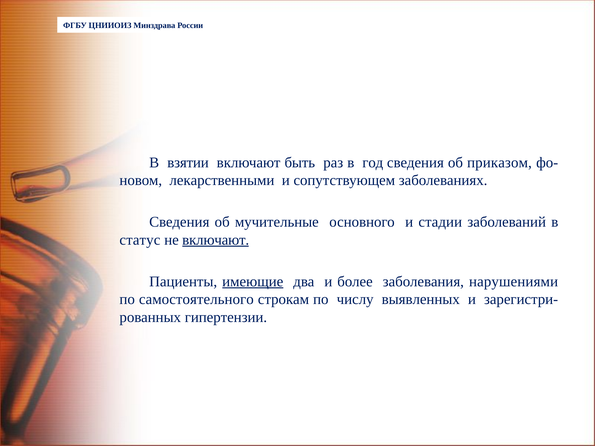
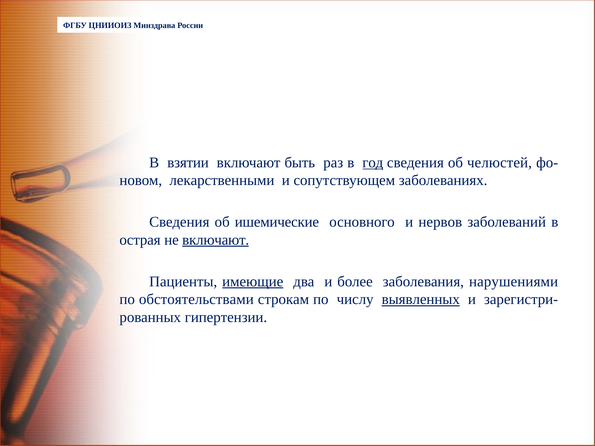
год underline: none -> present (373, 163)
приказом: приказом -> челюстей (500, 163)
мучительные: мучительные -> ишемические (277, 222)
стадии: стадии -> нервов (440, 222)
статус: статус -> острая (140, 240)
самостоятельного: самостоятельного -> обстоятельствами (196, 300)
выявленных underline: none -> present (421, 300)
